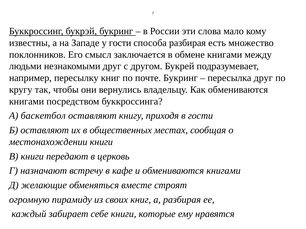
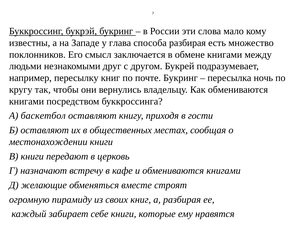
у гости: гости -> глава (120, 43)
пересылка друг: друг -> ночь (263, 78)
